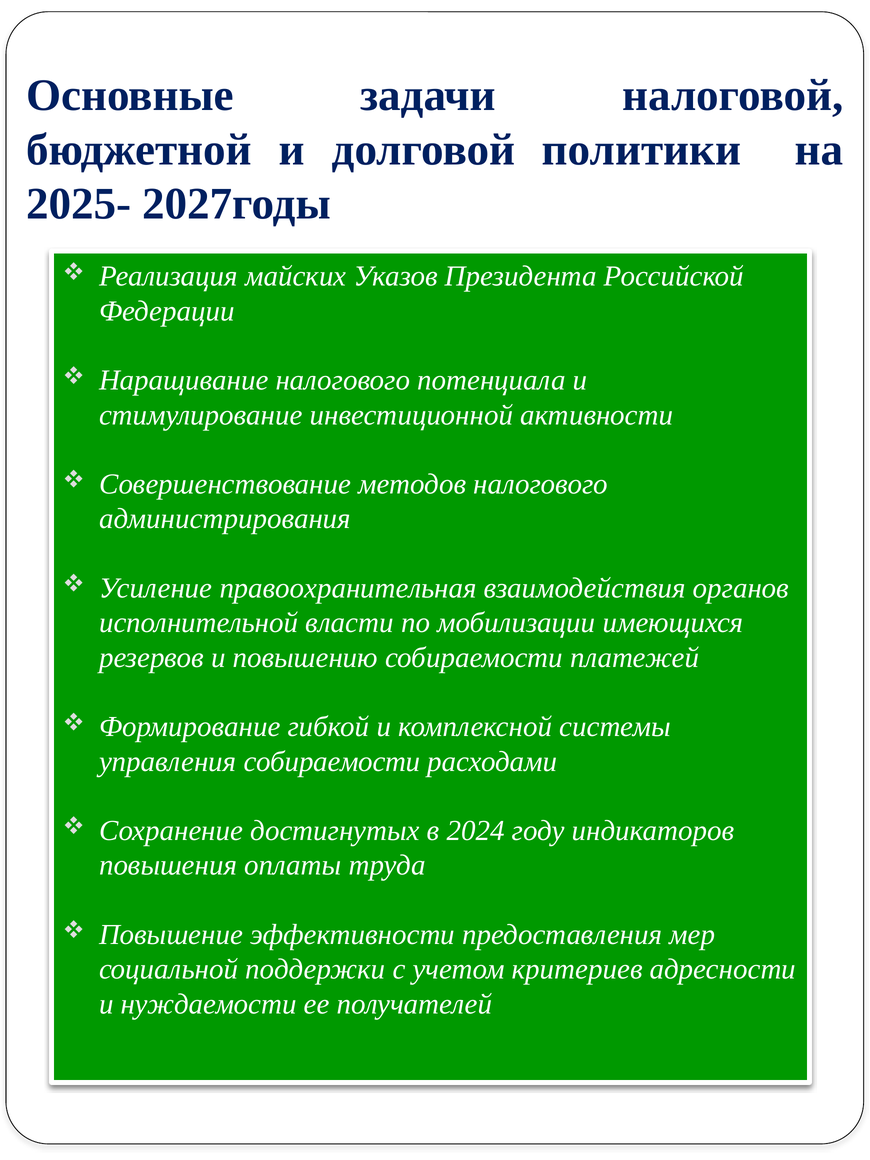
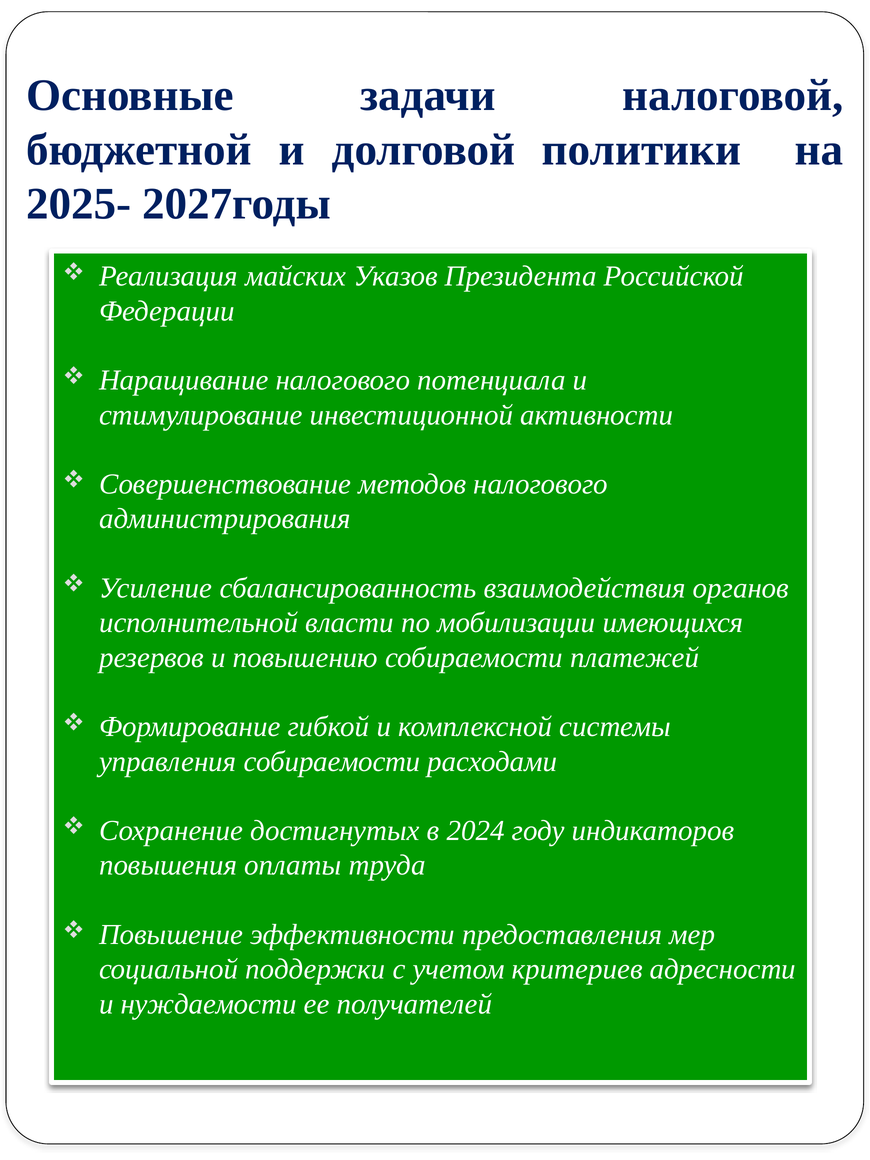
правоохранительная: правоохранительная -> сбалансированность (348, 588)
